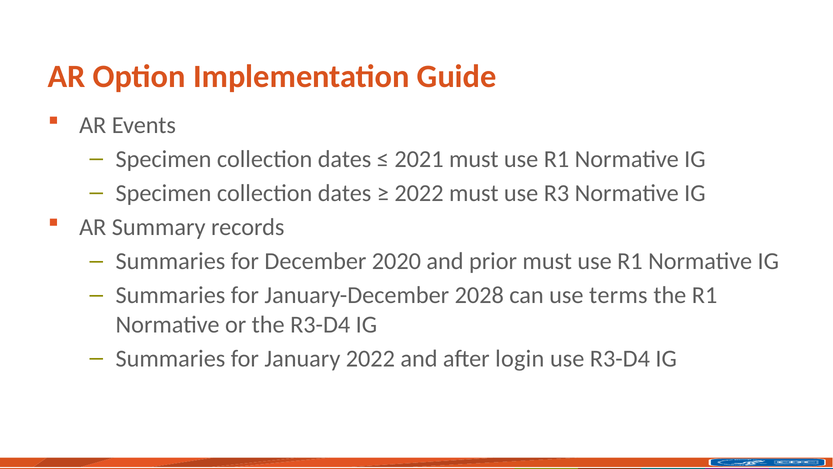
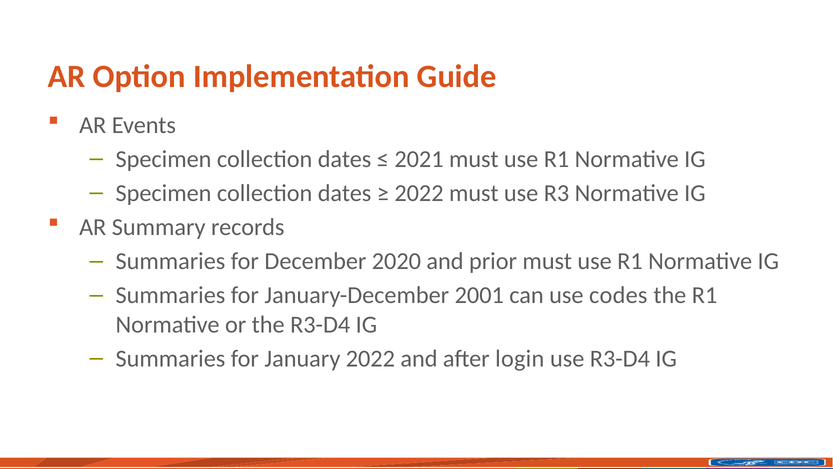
2028: 2028 -> 2001 (479, 295)
terms: terms -> codes (618, 295)
